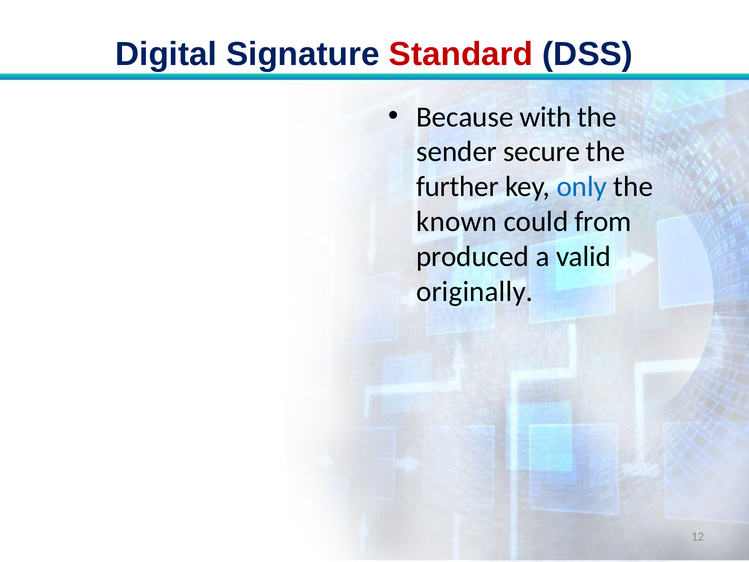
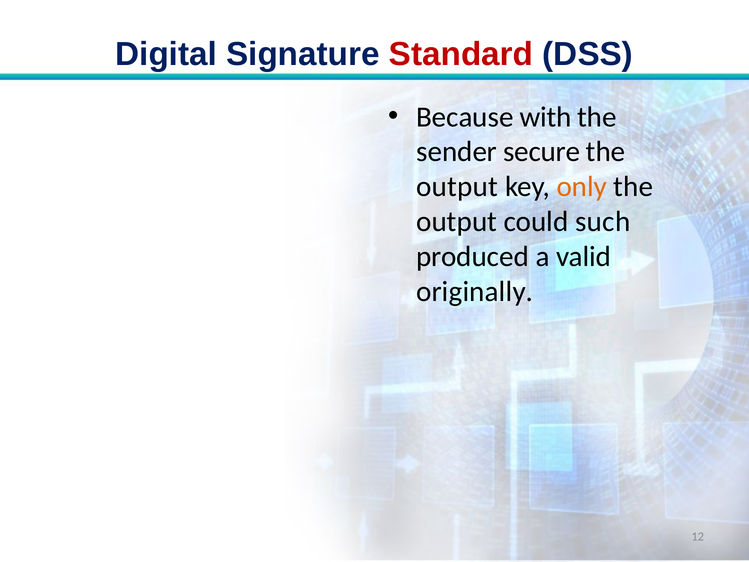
further: further -> output (457, 187)
only colour: blue -> orange (582, 187)
known: known -> output (457, 222)
from: from -> such (603, 222)
